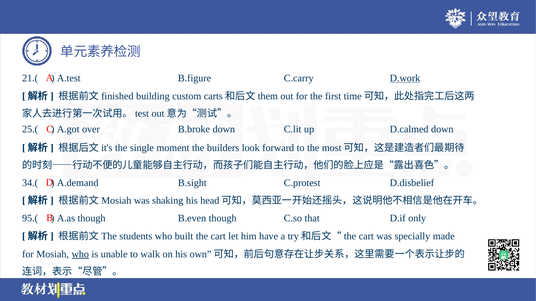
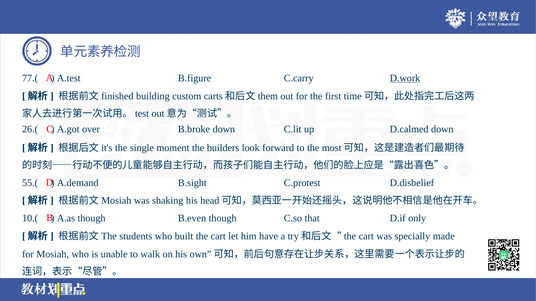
21.(: 21.( -> 77.( (30, 78)
25.(: 25.( -> 26.( (30, 130)
34.(: 34.( -> 55.( (30, 183)
95.(: 95.( -> 10.( (30, 218)
who underline: present -> none (80, 255)
